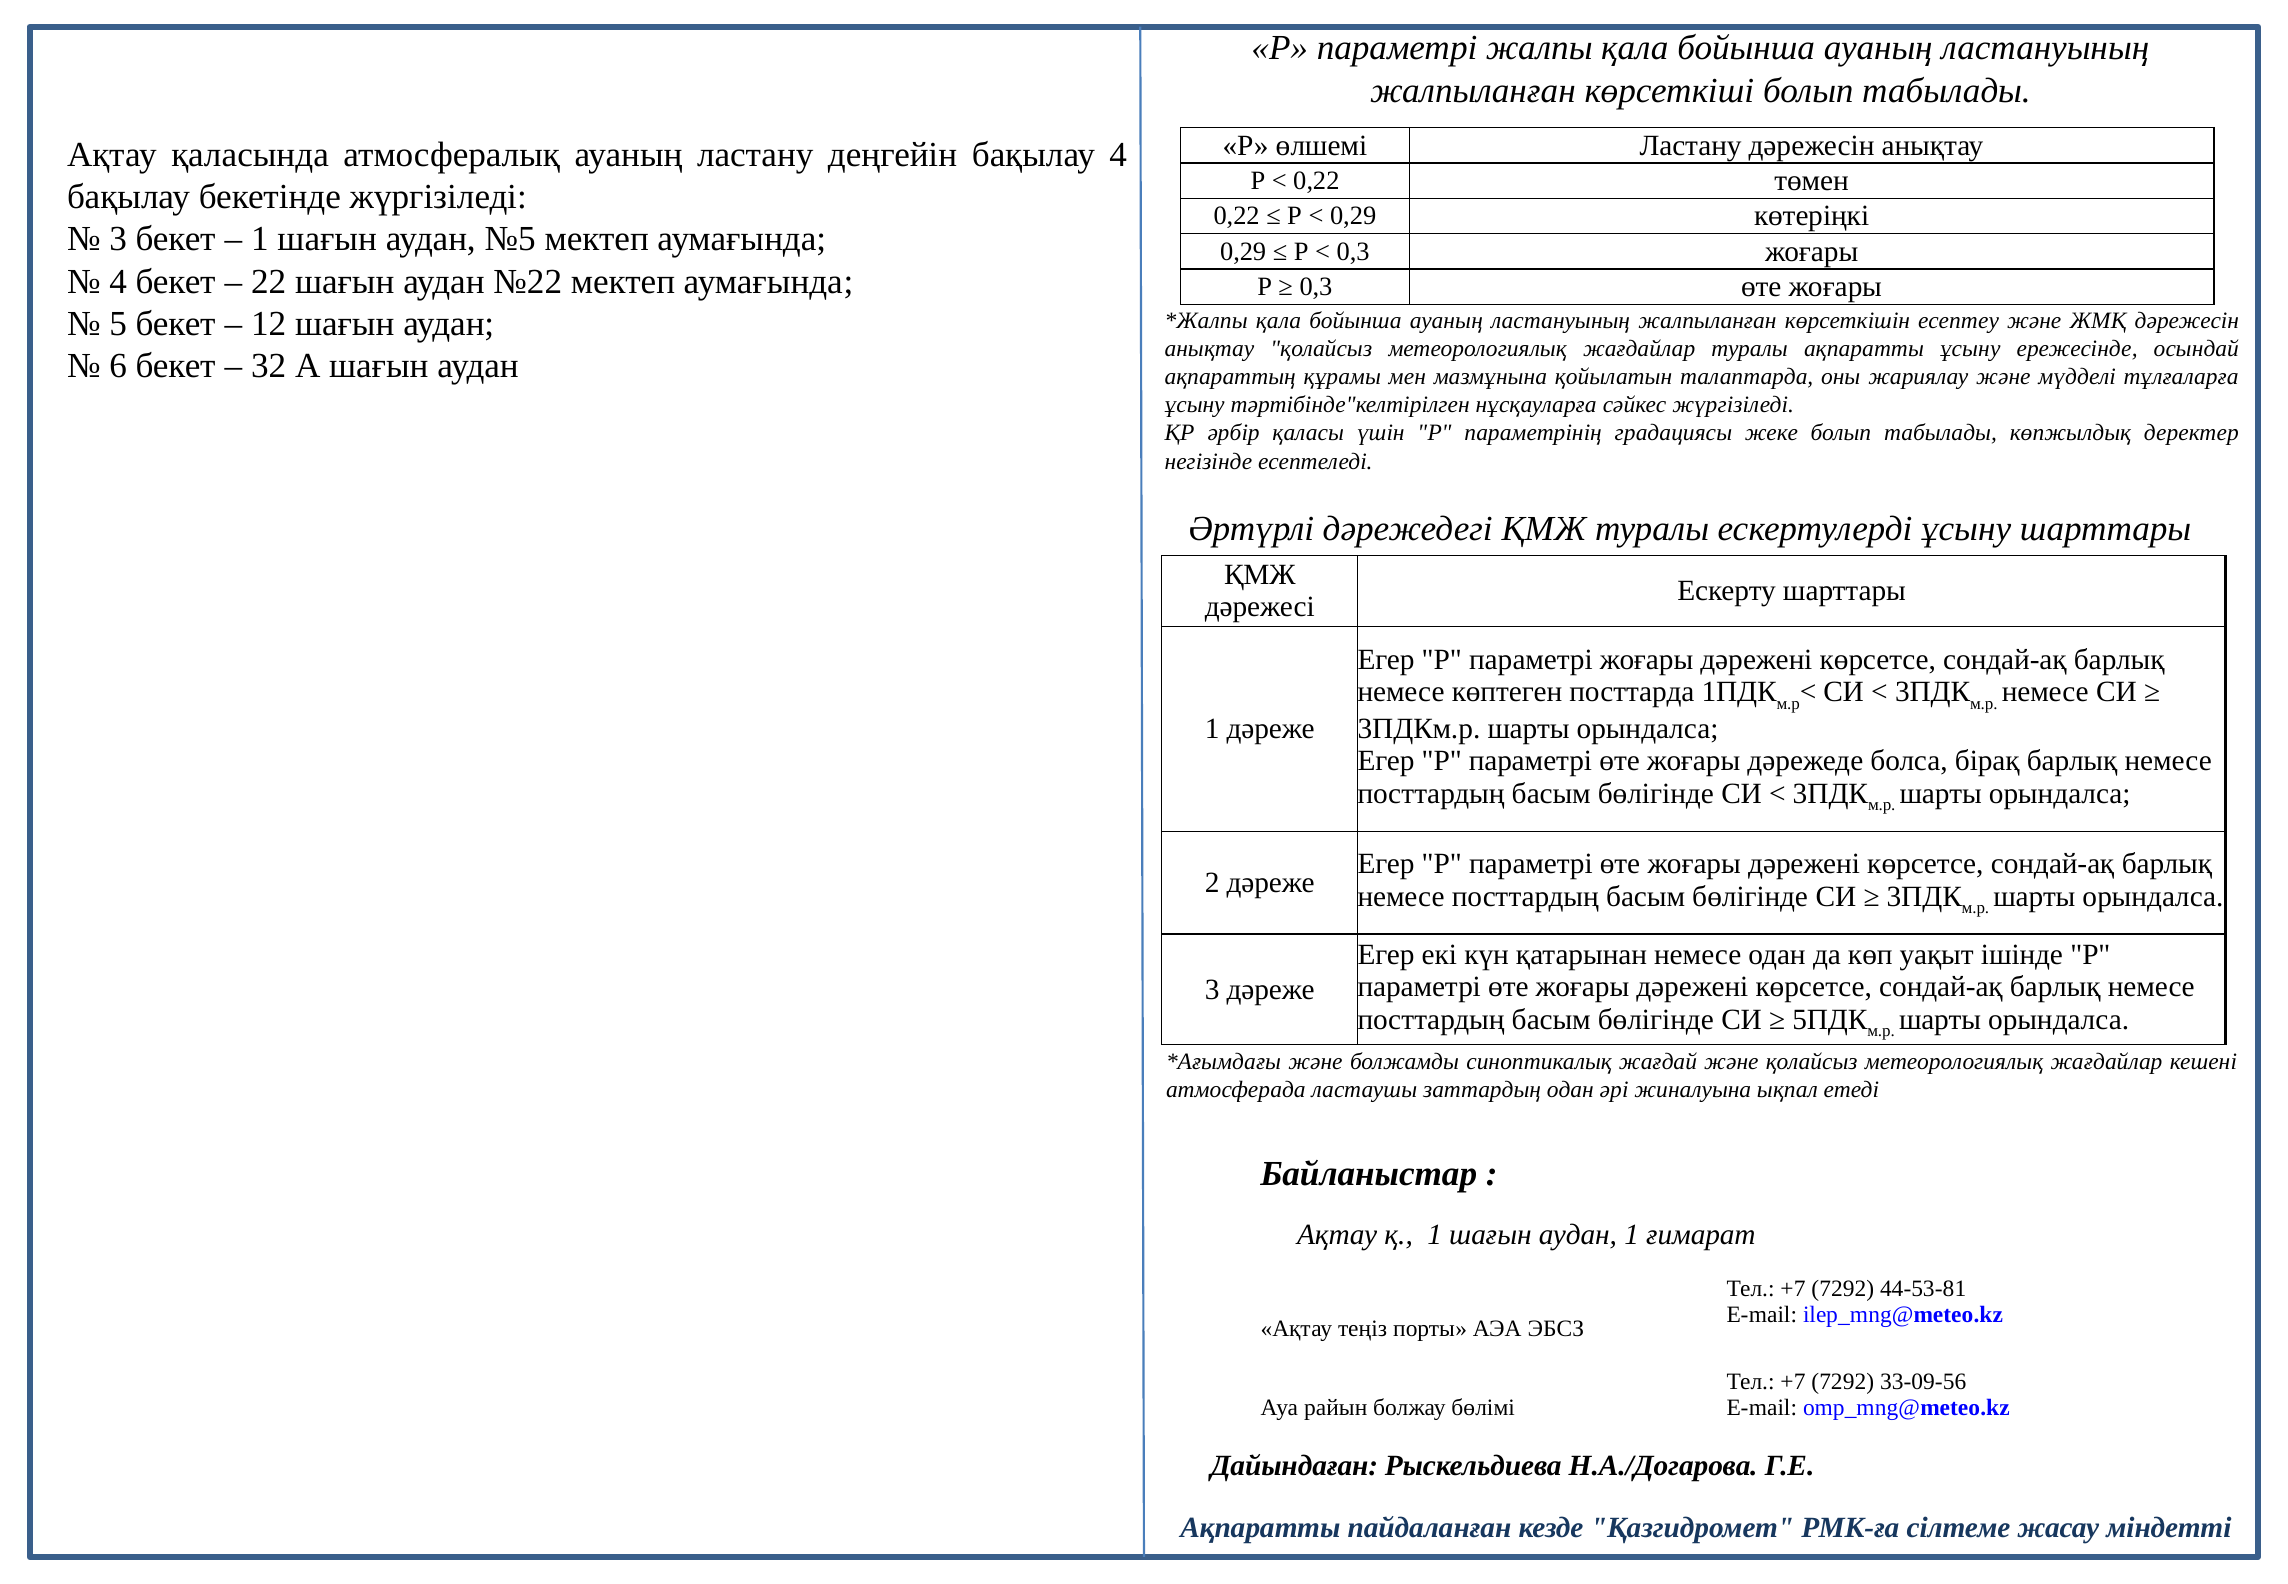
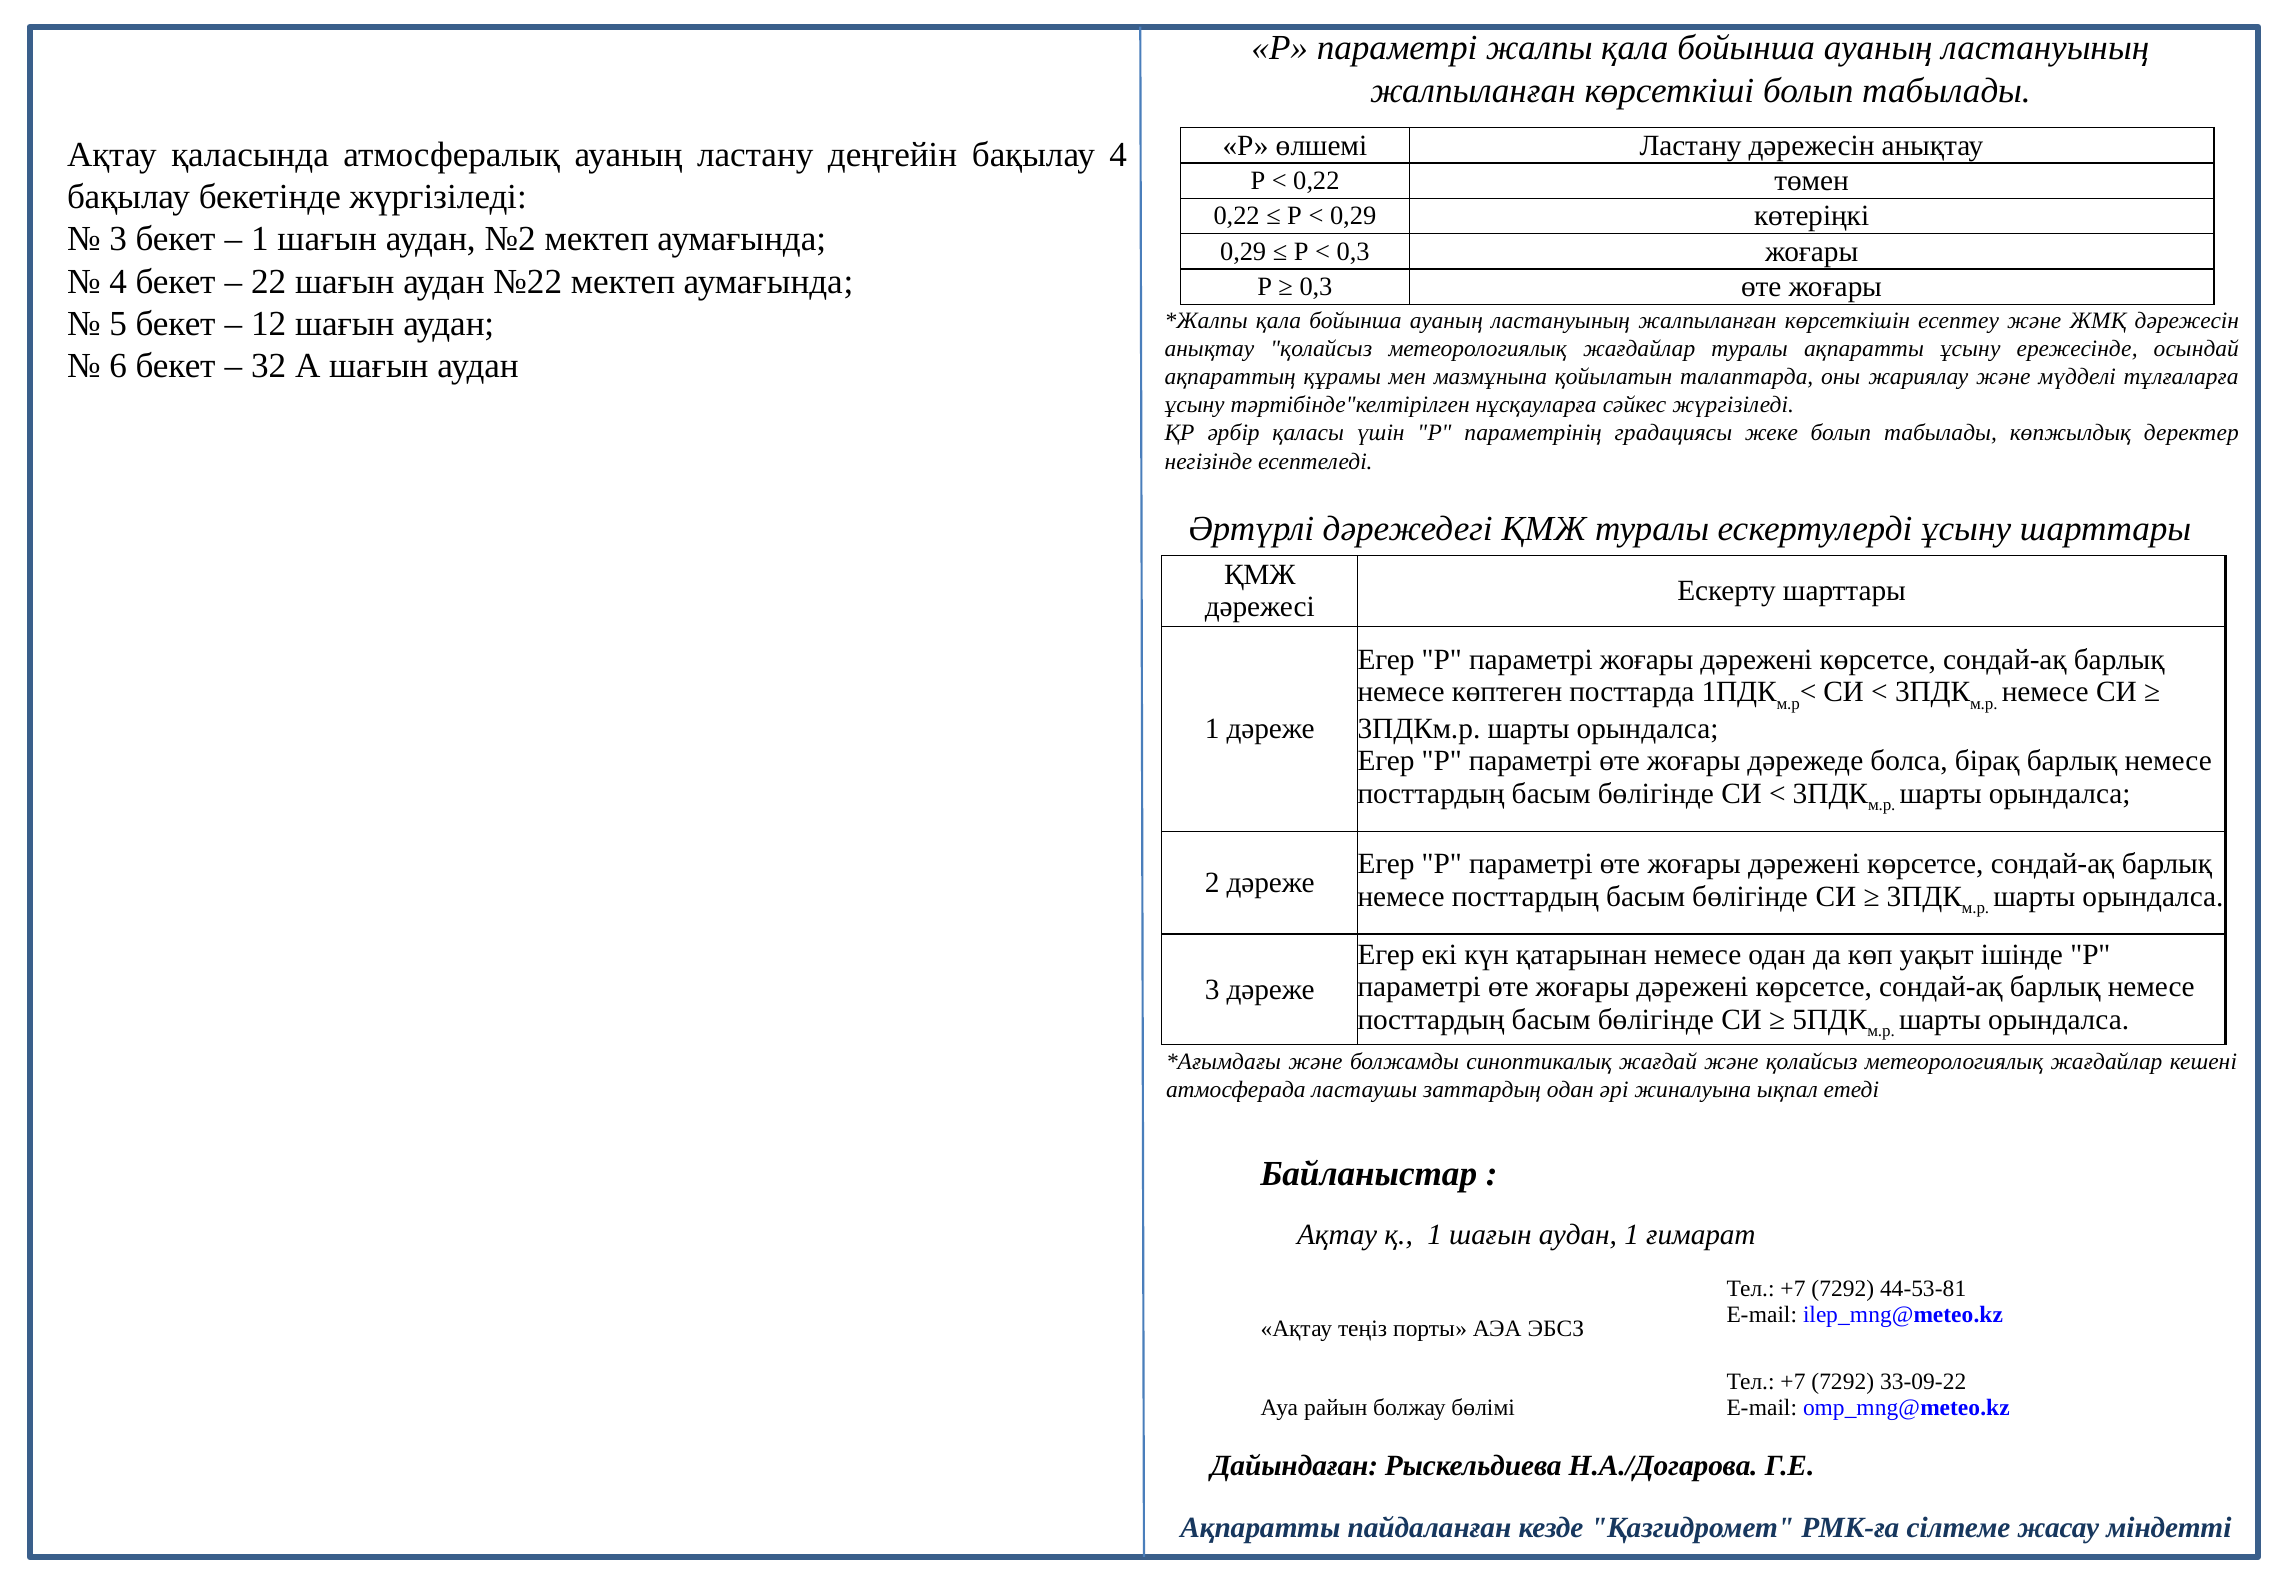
№5: №5 -> №2 (510, 239)
33-09-56: 33-09-56 -> 33-09-22 (1923, 1382)
